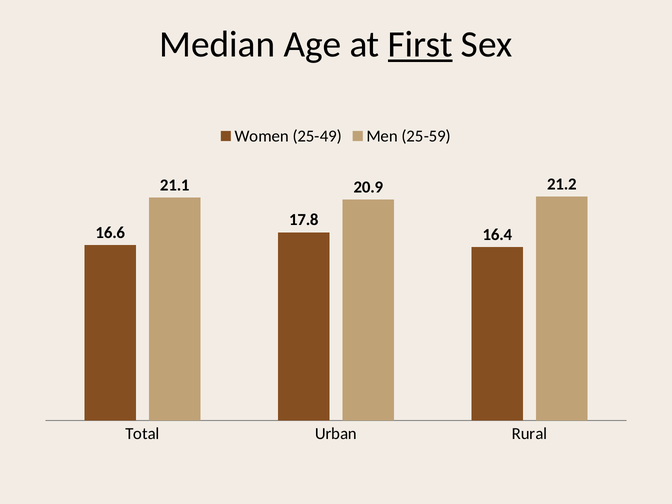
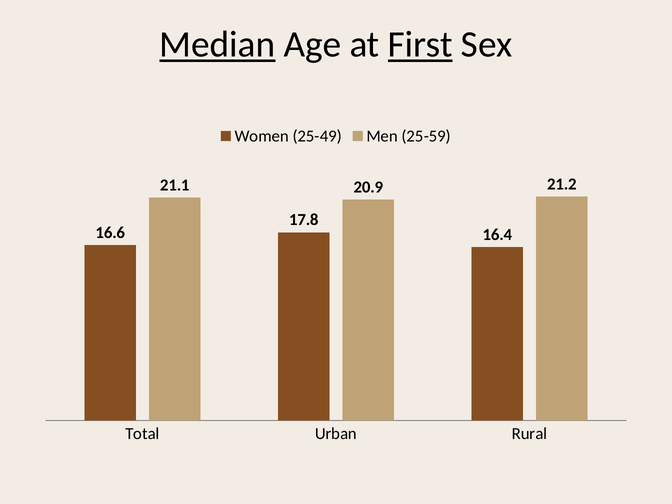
Median underline: none -> present (217, 45)
